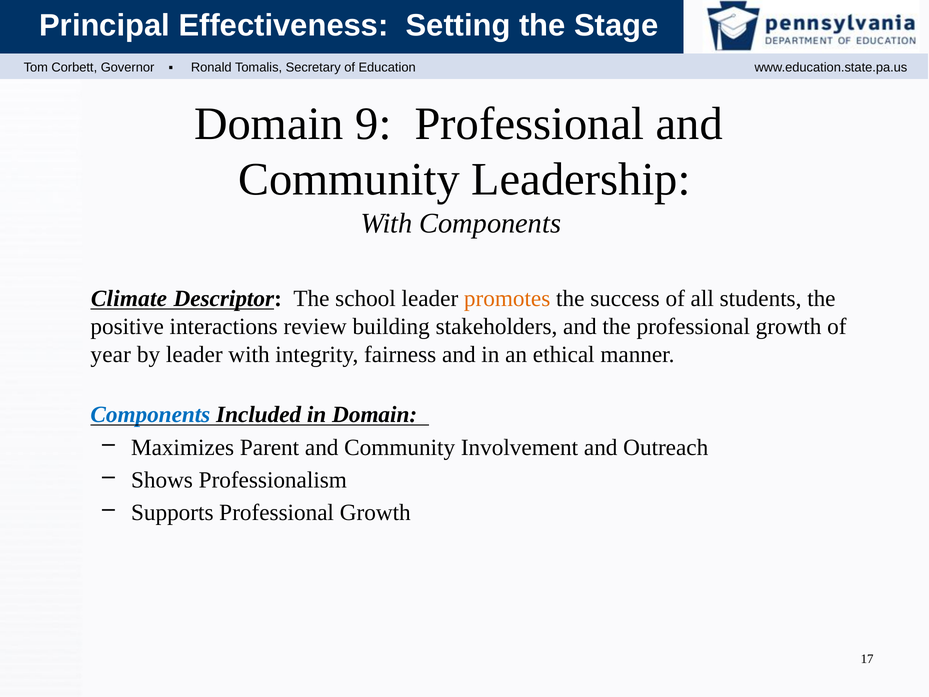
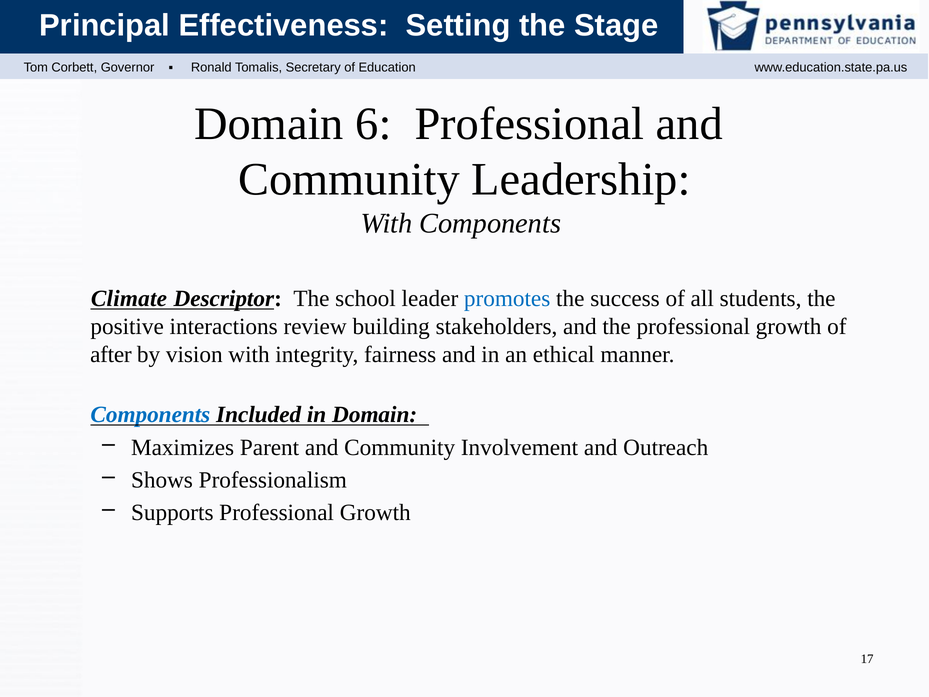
9: 9 -> 6 (373, 124)
promotes colour: orange -> blue (507, 299)
year: year -> after (111, 354)
by leader: leader -> vision (194, 354)
